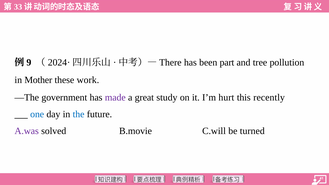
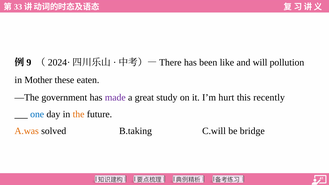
part: part -> like (227, 63)
tree: tree -> will (260, 63)
work: work -> eaten (88, 80)
the colour: blue -> orange (79, 114)
A.was colour: purple -> orange (27, 131)
B.movie: B.movie -> B.taking (136, 131)
turned: turned -> bridge (252, 131)
